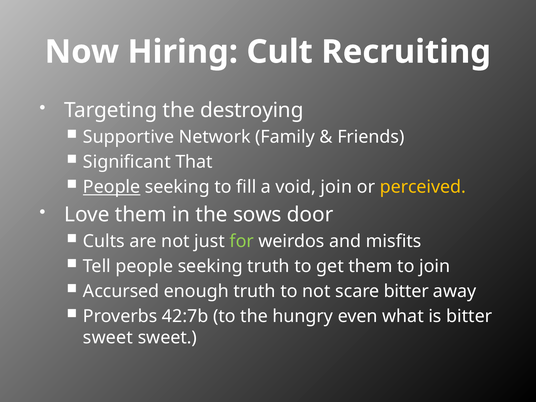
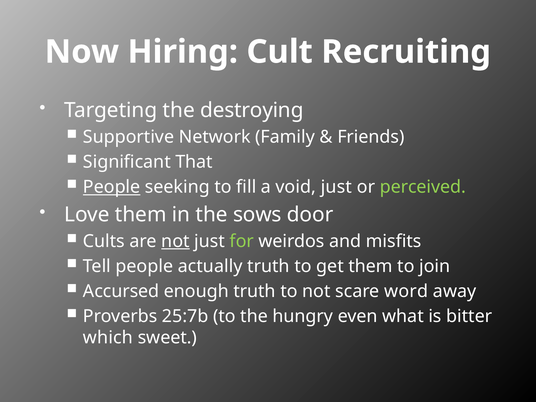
void join: join -> just (336, 187)
perceived colour: yellow -> light green (423, 187)
not underline: none -> present (175, 241)
Tell people seeking: seeking -> actually (210, 266)
scare bitter: bitter -> word (406, 291)
42:7b: 42:7b -> 25:7b (185, 316)
sweet: sweet -> which (108, 338)
